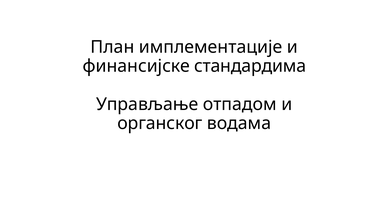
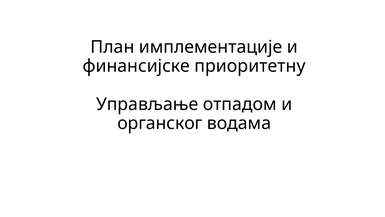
стандардима: стандардима -> приоритетну (250, 66)
